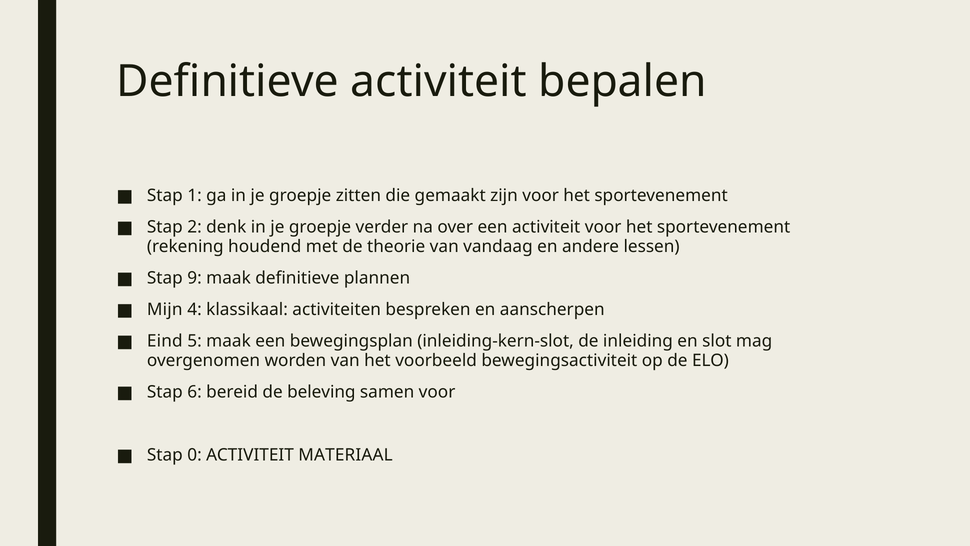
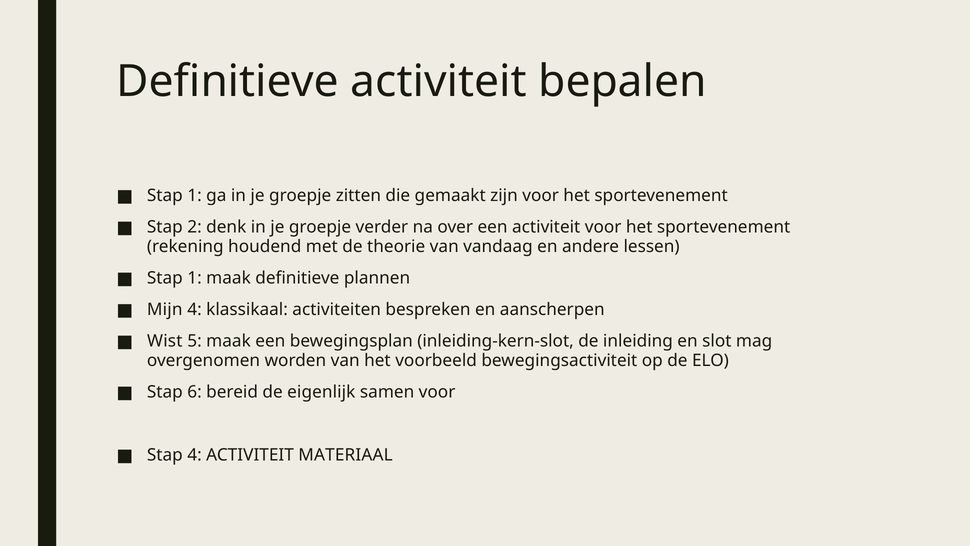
9: 9 -> 1 (195, 278)
Eind: Eind -> Wist (165, 341)
beleving: beleving -> eigenlijk (321, 392)
Stap 0: 0 -> 4 (195, 455)
